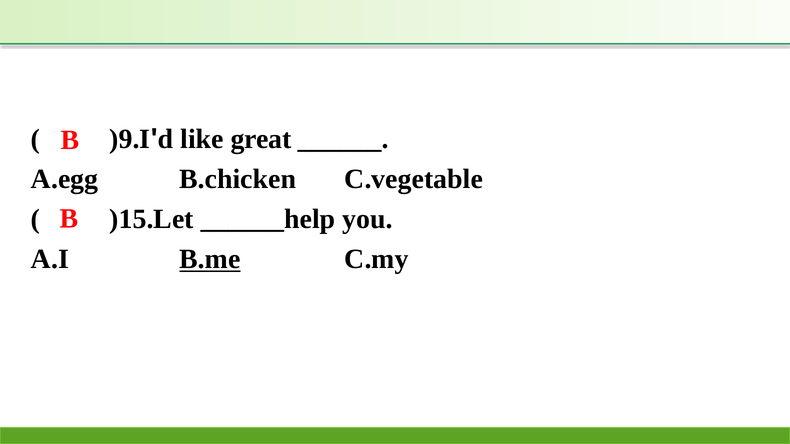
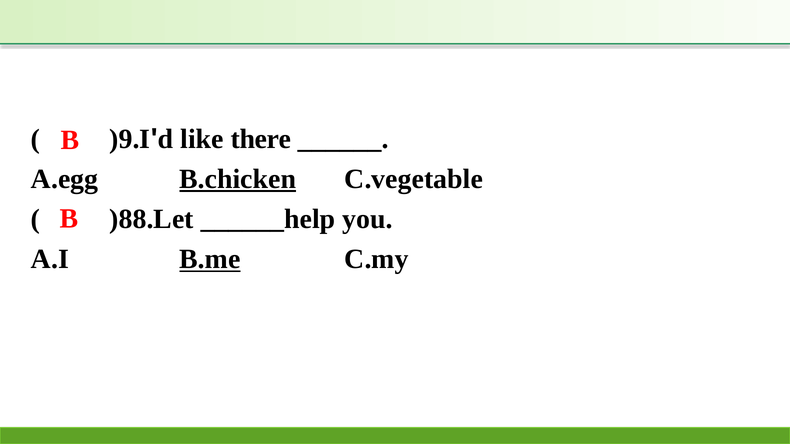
great: great -> there (261, 139)
B.chicken underline: none -> present (238, 179)
)15.Let: )15.Let -> )88.Let (152, 219)
